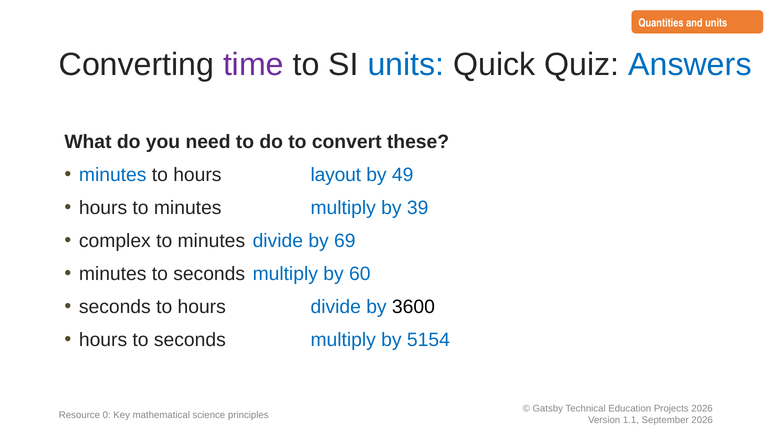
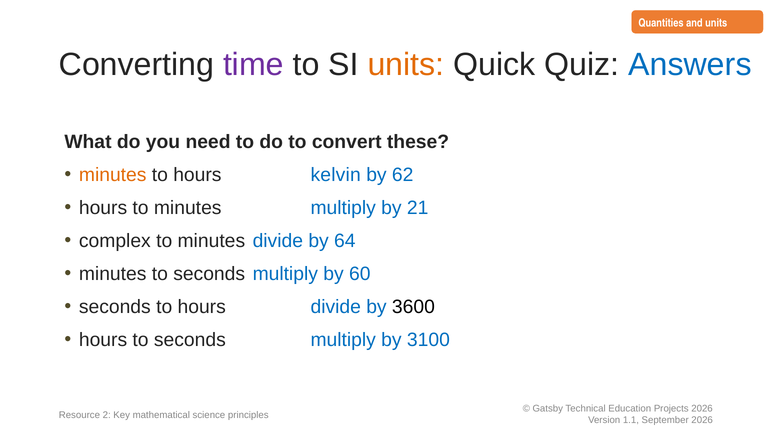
units colour: blue -> orange (406, 65)
minutes colour: blue -> orange (113, 175)
layout: layout -> kelvin (336, 175)
49: 49 -> 62 (403, 175)
39: 39 -> 21 (418, 208)
69: 69 -> 64 (345, 241)
5154: 5154 -> 3100 (428, 340)
0: 0 -> 2 (107, 415)
